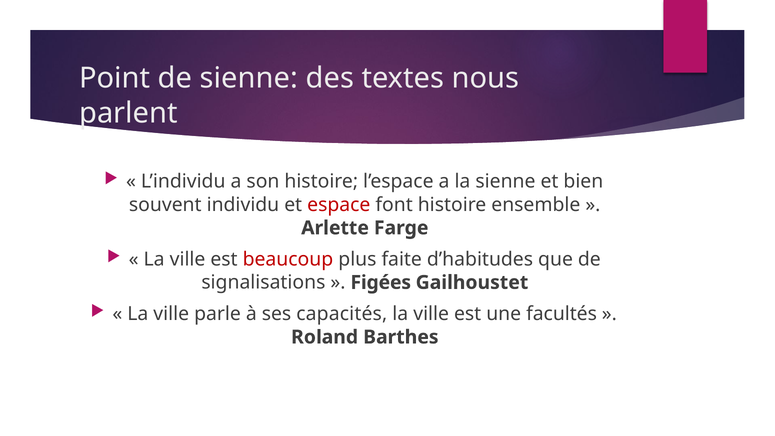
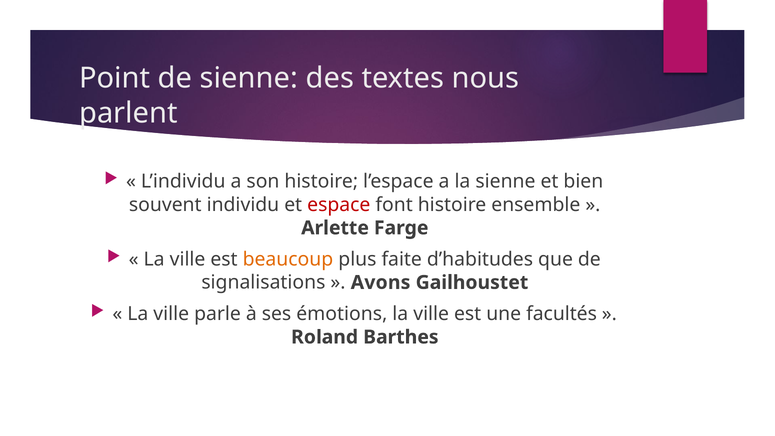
beaucoup colour: red -> orange (288, 259)
Figées: Figées -> Avons (381, 282)
capacités: capacités -> émotions (342, 314)
